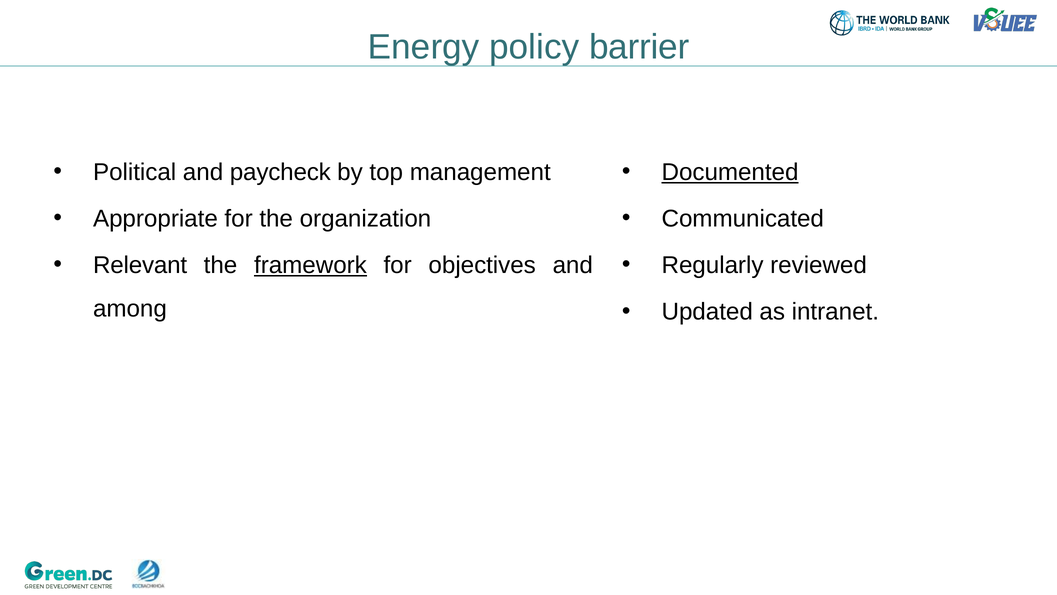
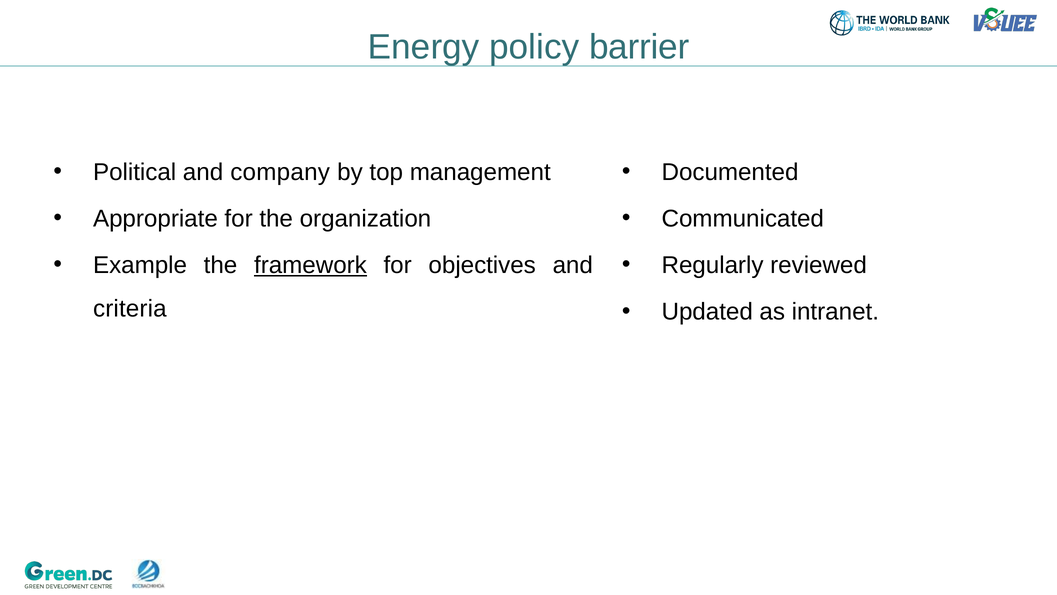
paycheck: paycheck -> company (280, 172)
Documented underline: present -> none (730, 172)
Relevant: Relevant -> Example (140, 265)
among: among -> criteria (130, 309)
